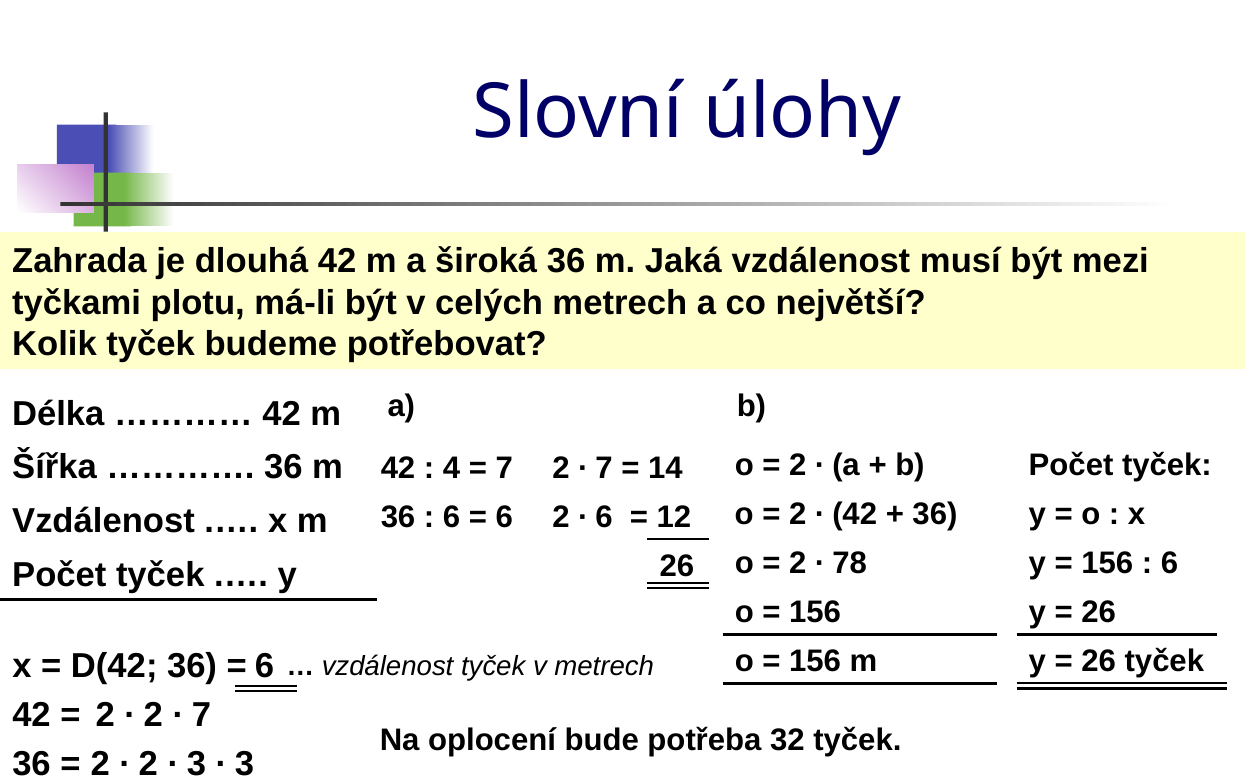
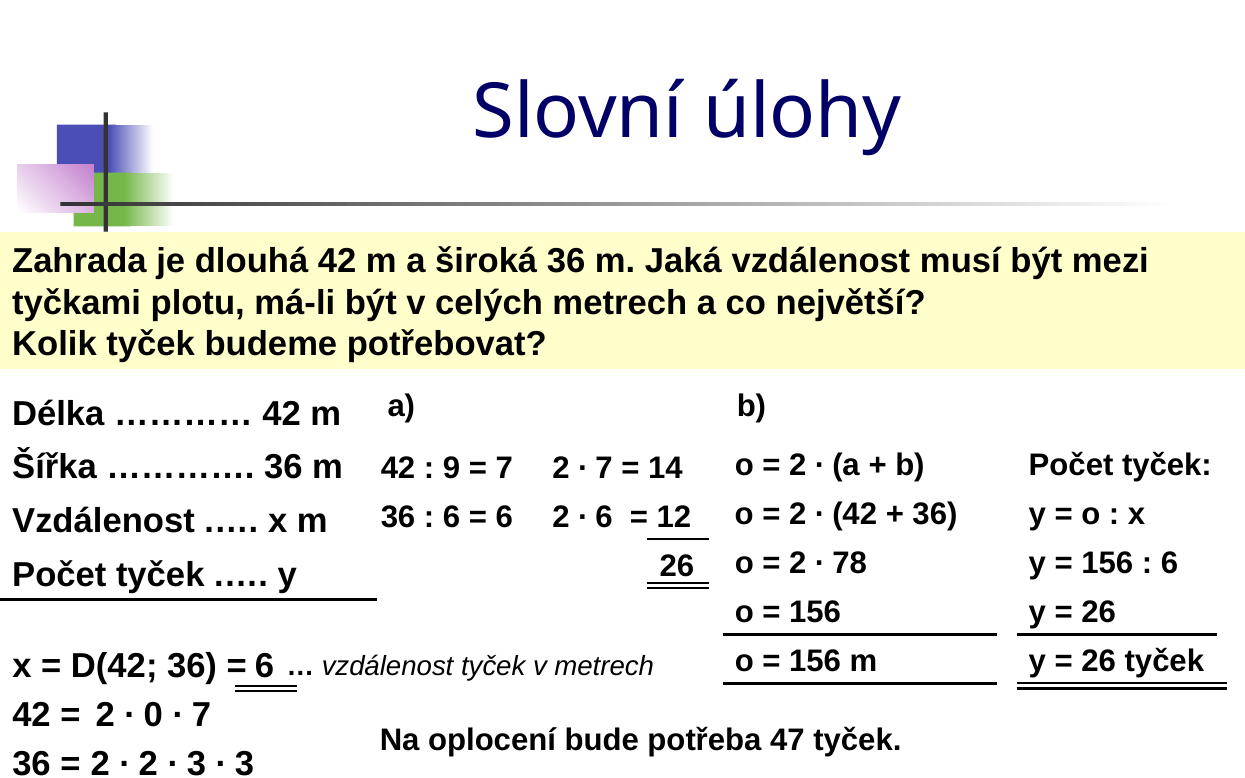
4: 4 -> 9 (452, 468)
2: 2 -> 0 (153, 715)
32: 32 -> 47 (787, 741)
